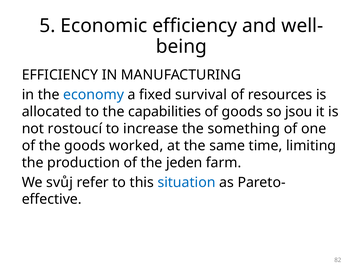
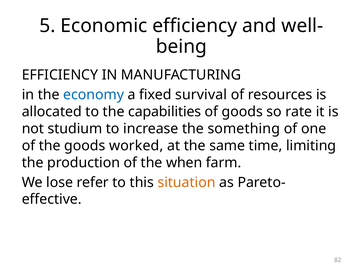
jsou: jsou -> rate (299, 111)
rostoucí: rostoucí -> studium (75, 128)
jeden: jeden -> when (184, 162)
svůj: svůj -> lose (60, 182)
situation colour: blue -> orange (187, 182)
